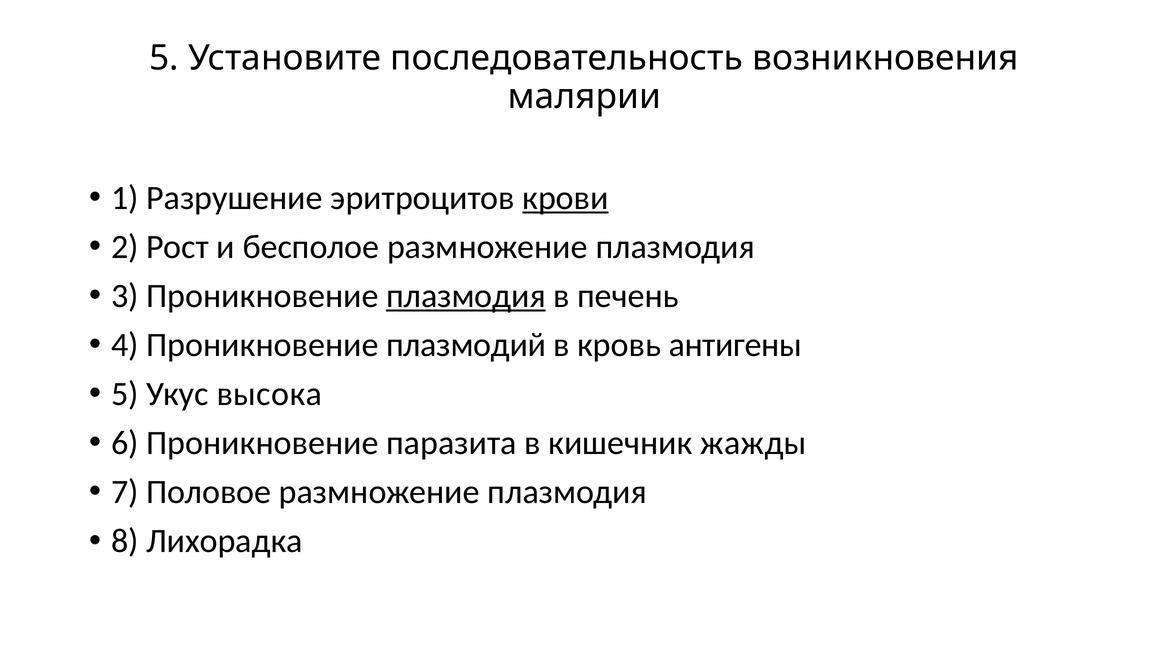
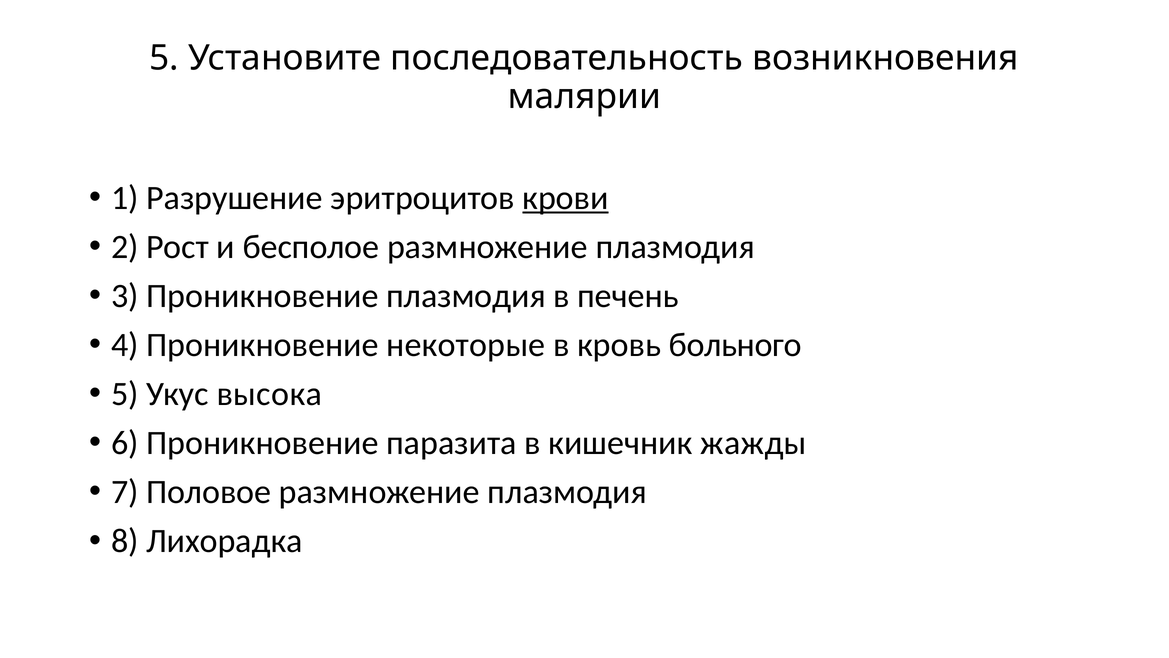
плазмодия underline: present -> none (466, 296)
плазмодий: плазмодий -> некоторые (466, 345)
антигены: антигены -> больного (735, 345)
